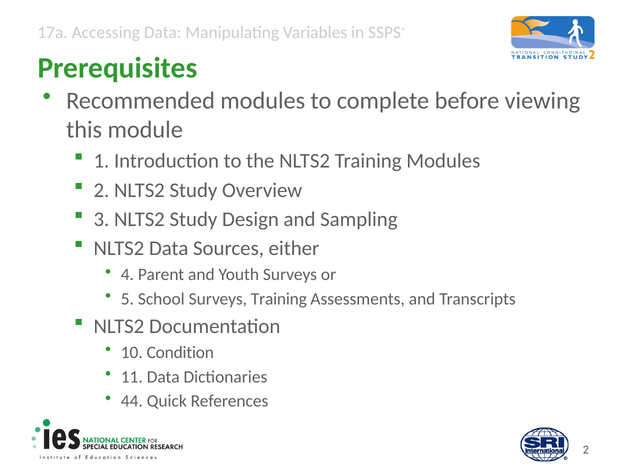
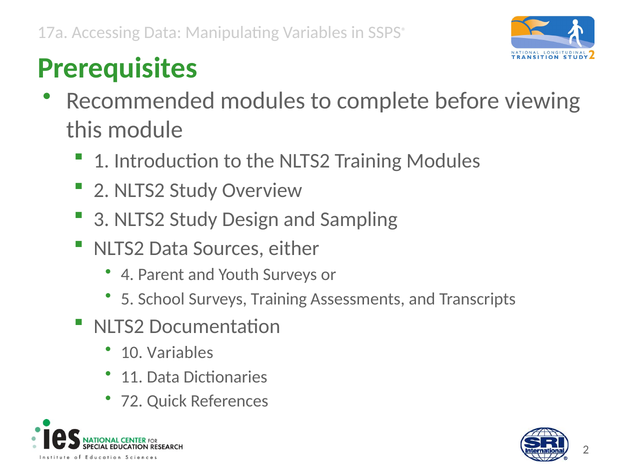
10 Condition: Condition -> Variables (180, 352)
44: 44 -> 72 (132, 401)
